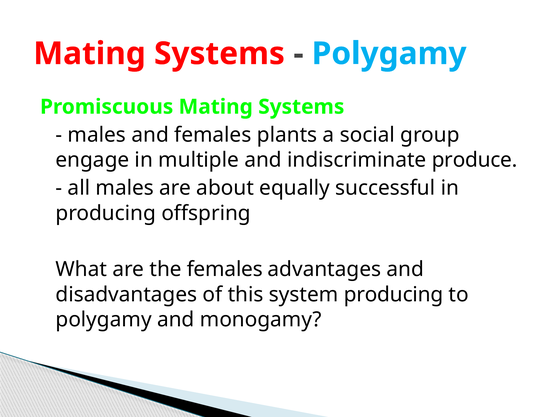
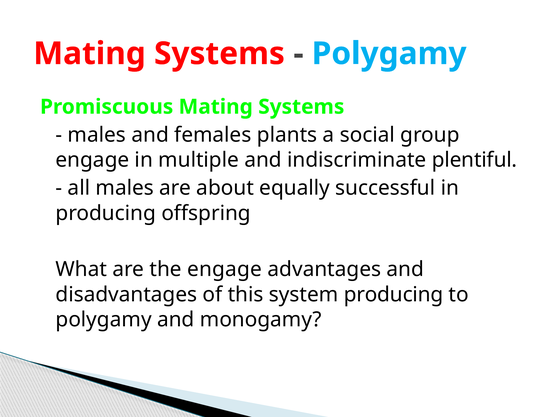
produce: produce -> plentiful (475, 160)
the females: females -> engage (224, 269)
